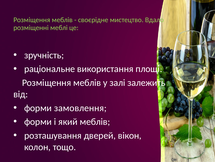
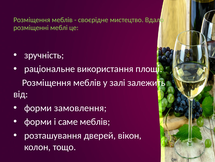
який: який -> саме (68, 121)
